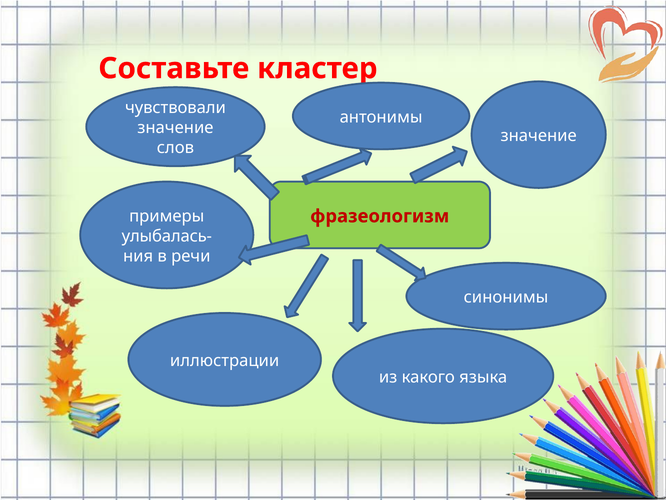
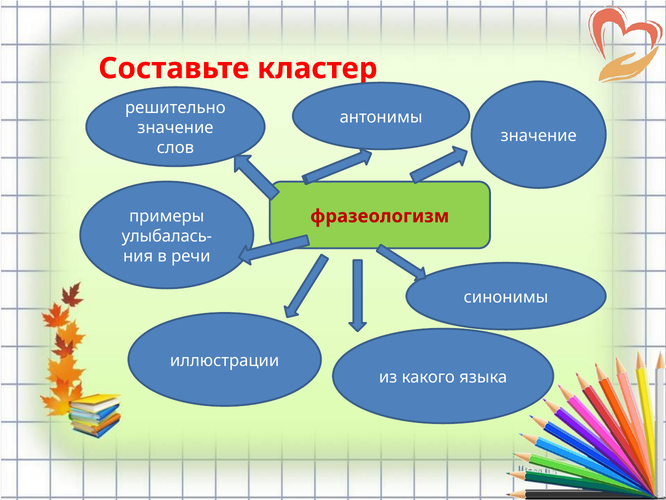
чувствовали: чувствовали -> решительно (175, 108)
